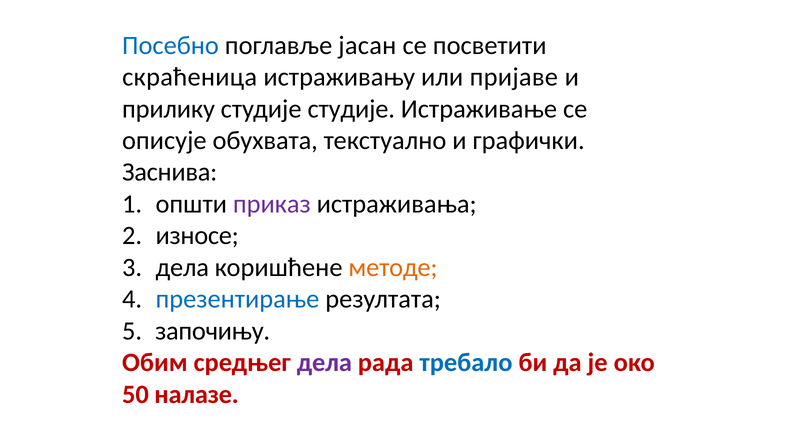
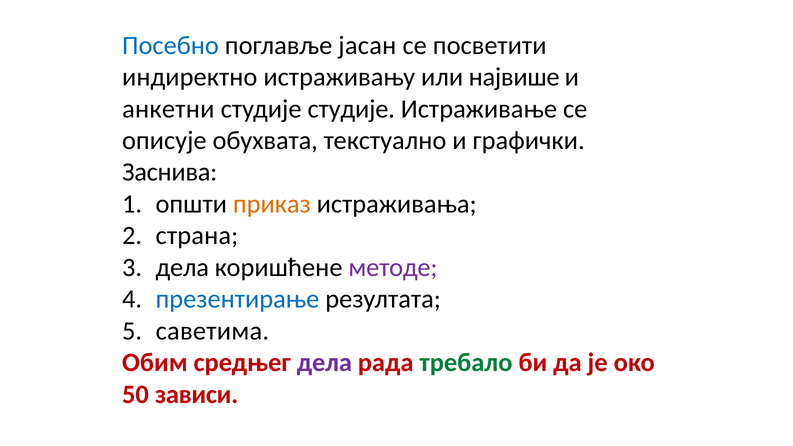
скраћеница: скраћеница -> индиректно (190, 77)
пријаве: пријаве -> највише (514, 77)
прилику: прилику -> анкетни (168, 109)
приказ colour: purple -> orange (272, 204)
износе: износе -> страна (197, 236)
методе colour: orange -> purple (393, 267)
започињу: започињу -> саветима (212, 331)
требало colour: blue -> green (466, 363)
налазе: налазе -> зависи (197, 394)
